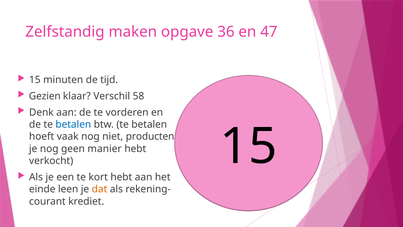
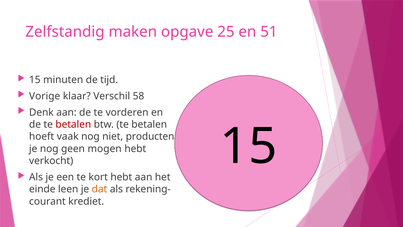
36: 36 -> 25 (226, 32)
47: 47 -> 51 (269, 32)
Gezien: Gezien -> Vorige (45, 96)
betalen colour: blue -> red (73, 124)
manier: manier -> mogen (105, 149)
